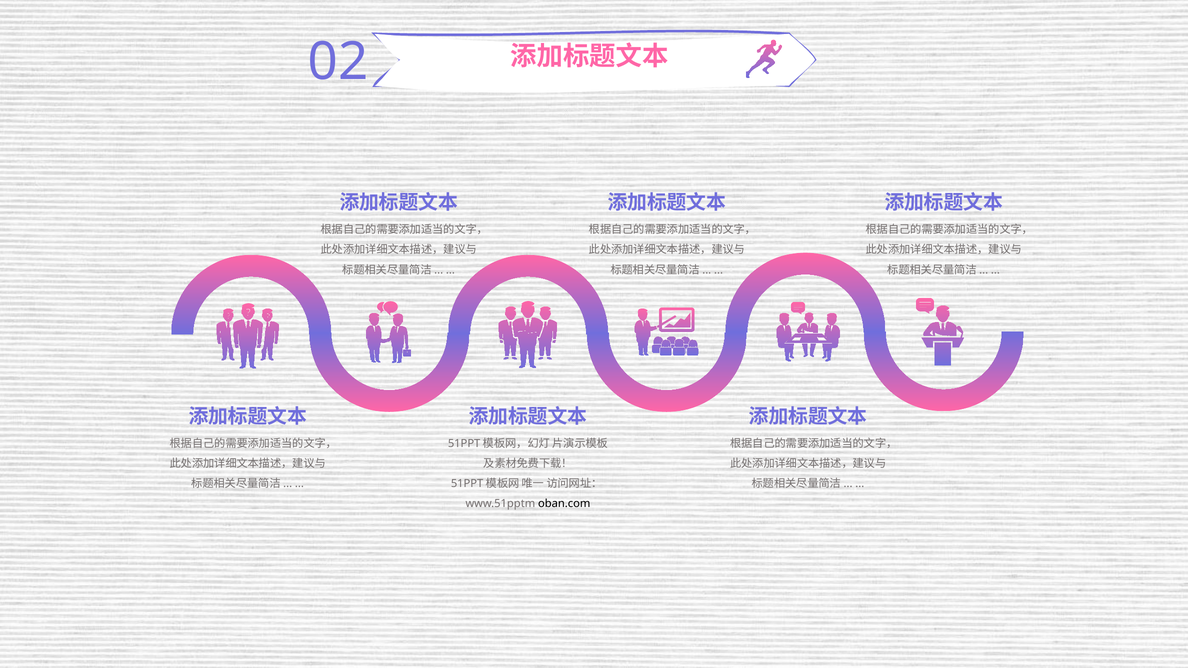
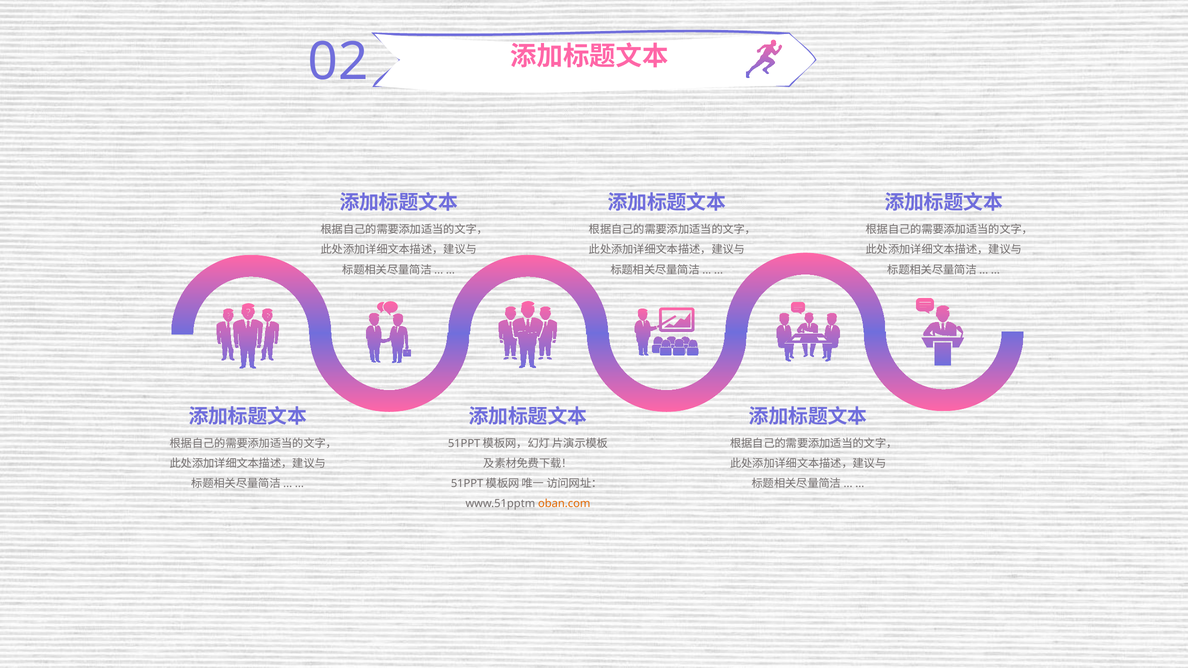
oban.com colour: black -> orange (564, 504)
